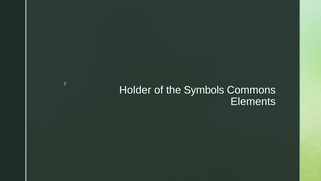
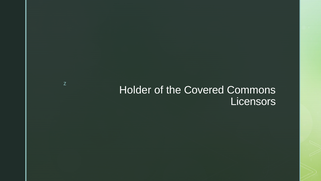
Symbols: Symbols -> Covered (204, 90)
Elements: Elements -> Licensors (253, 101)
